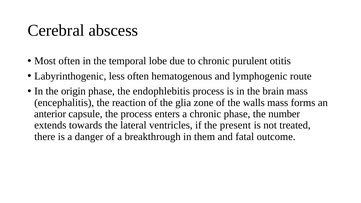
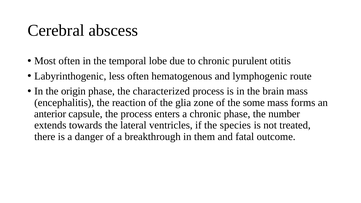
endophlebitis: endophlebitis -> characterized (161, 91)
walls: walls -> some (254, 103)
present: present -> species (235, 125)
